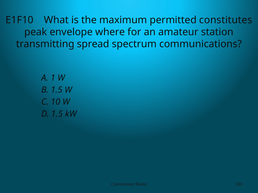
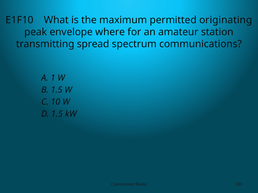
constitutes: constitutes -> originating (226, 20)
